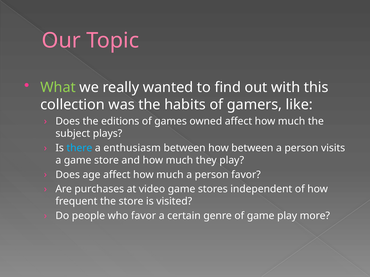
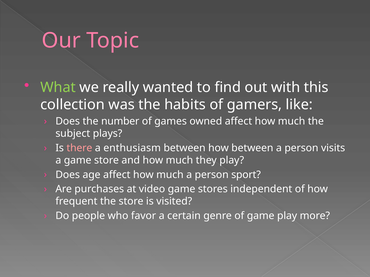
editions: editions -> number (120, 121)
there colour: light blue -> pink (79, 148)
person favor: favor -> sport (246, 175)
